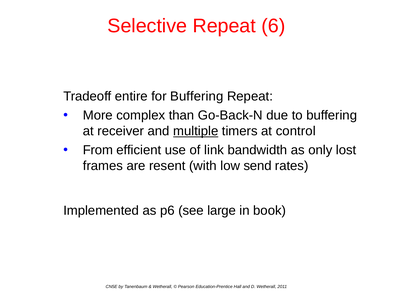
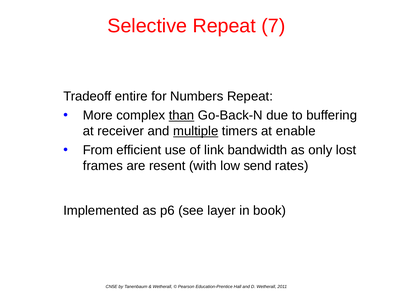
6: 6 -> 7 (273, 26)
for Buffering: Buffering -> Numbers (197, 96)
than underline: none -> present (182, 115)
control: control -> enable (296, 131)
large: large -> layer (222, 210)
